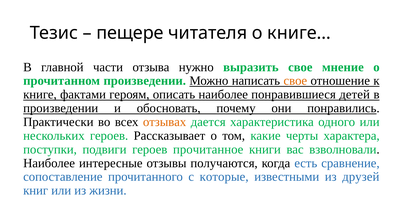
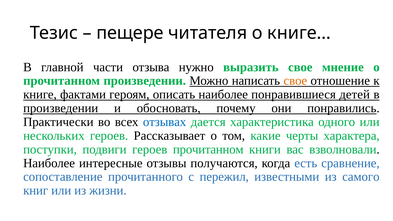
отзывах colour: orange -> blue (165, 122)
героев прочитанное: прочитанное -> прочитанном (208, 149)
которые: которые -> пережил (224, 177)
друзей: друзей -> самого (361, 177)
